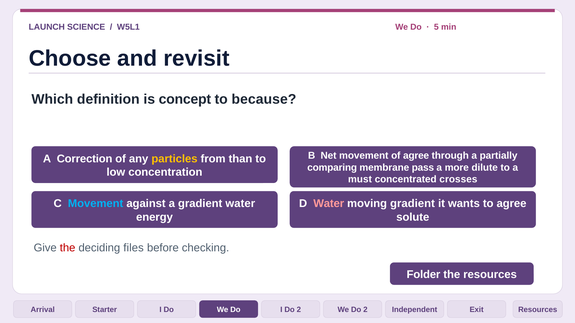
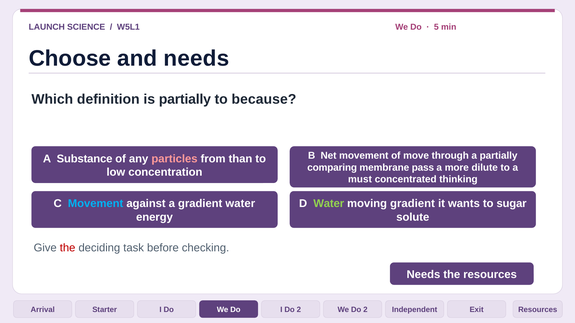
and revisit: revisit -> needs (196, 59)
is concept: concept -> partially (185, 99)
of agree: agree -> move (416, 156)
Correction: Correction -> Substance (85, 159)
particles colour: yellow -> pink (174, 159)
crosses: crosses -> thinking (458, 180)
Water colour: pink -> light green (329, 204)
to agree: agree -> sugar (512, 204)
files: files -> task (134, 248)
Folder: Folder -> Needs (423, 275)
